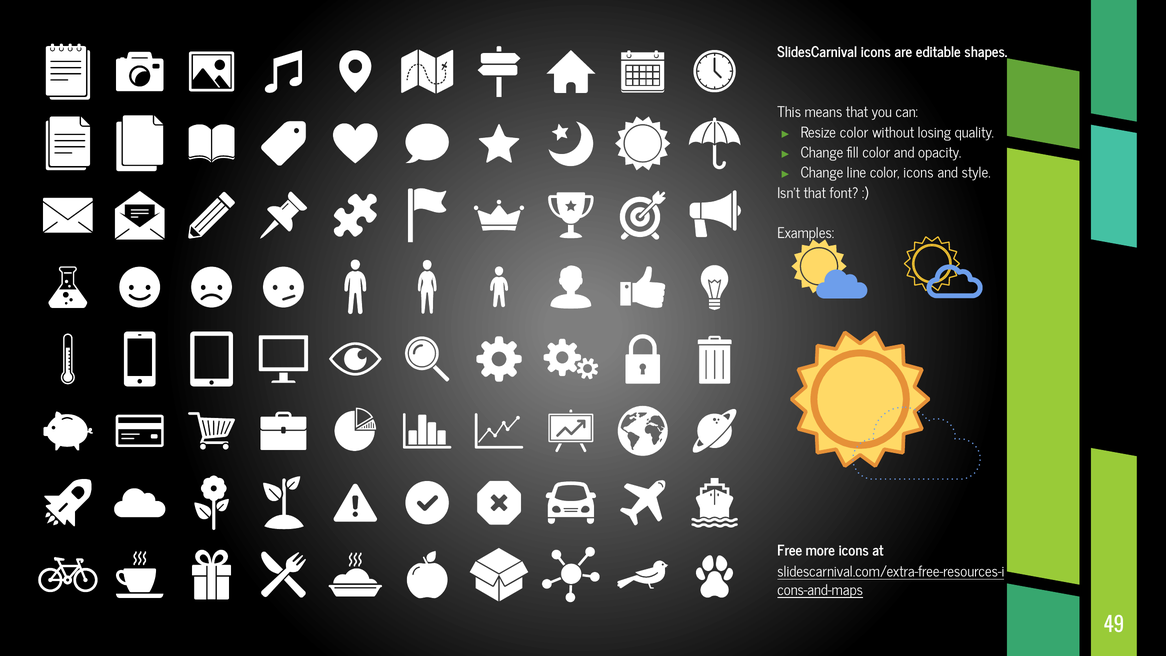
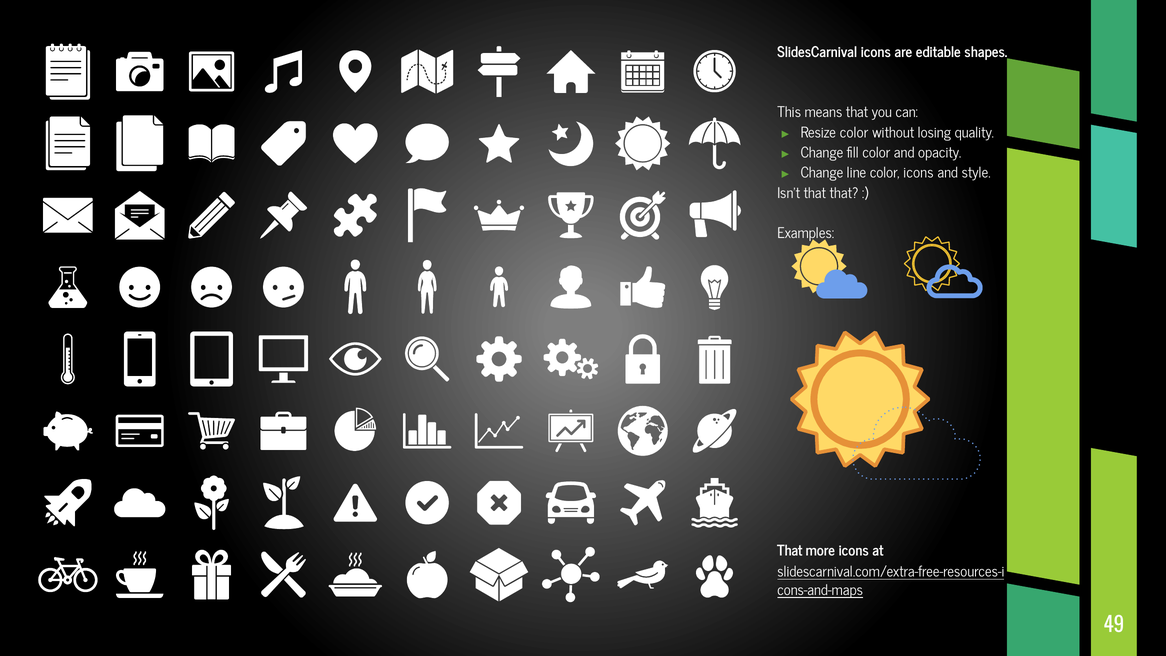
that font: font -> that (844, 193)
Free: Free -> That (790, 551)
